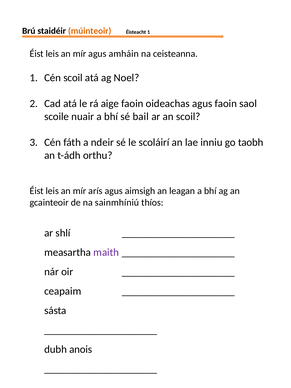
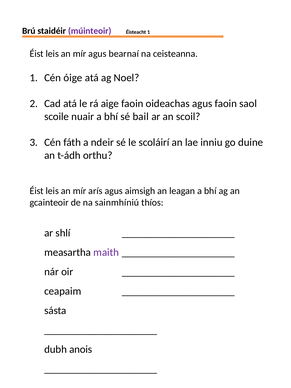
múinteoir colour: orange -> purple (90, 31)
amháin: amháin -> bearnaí (124, 54)
Cén scoil: scoil -> óige (73, 78)
taobh: taobh -> duine (251, 142)
